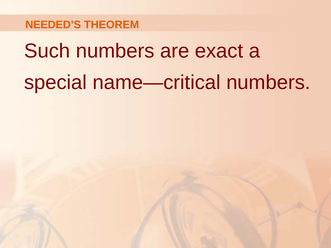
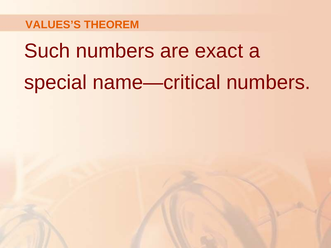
NEEDED’S: NEEDED’S -> VALUES’S (53, 25)
